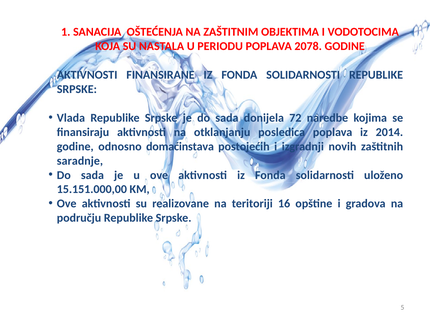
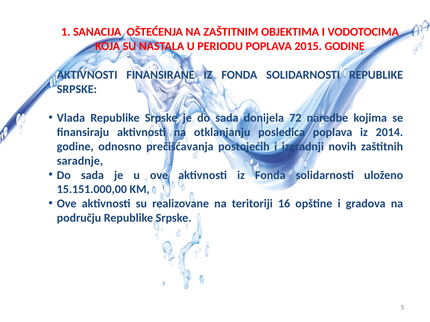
2078: 2078 -> 2015 (308, 46)
domaćinstava: domaćinstava -> prečišćavanja (180, 147)
